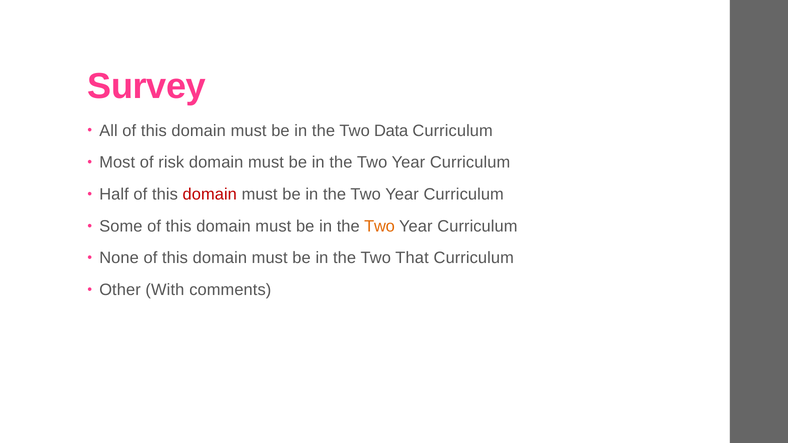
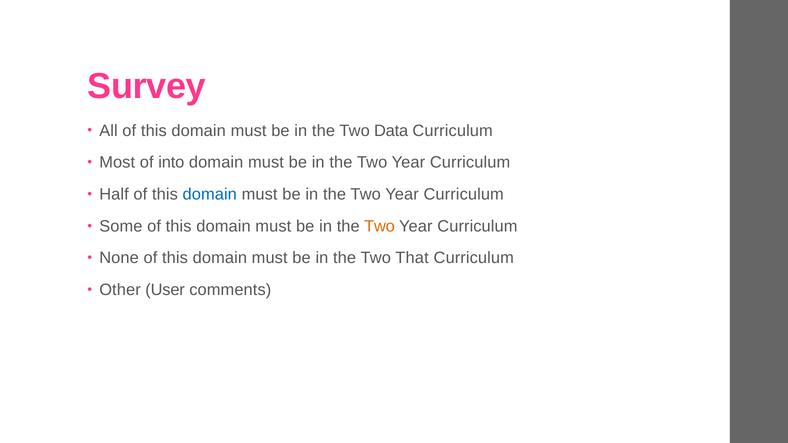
risk: risk -> into (171, 163)
domain colour: red -> blue (210, 194)
With: With -> User (165, 290)
